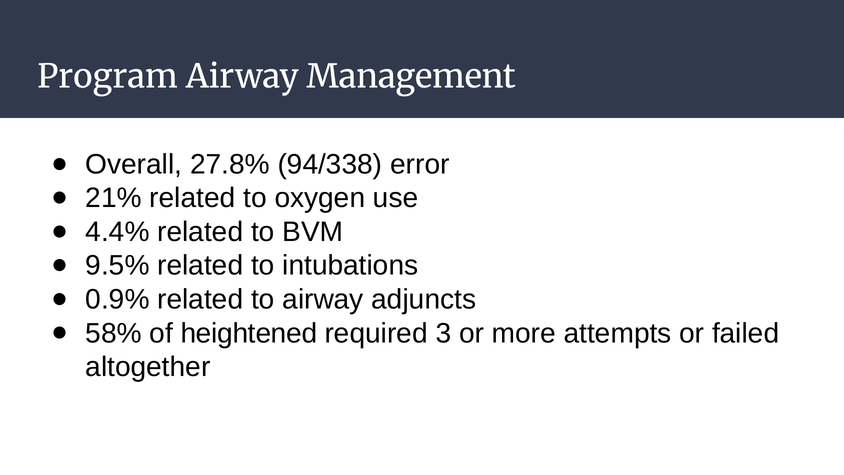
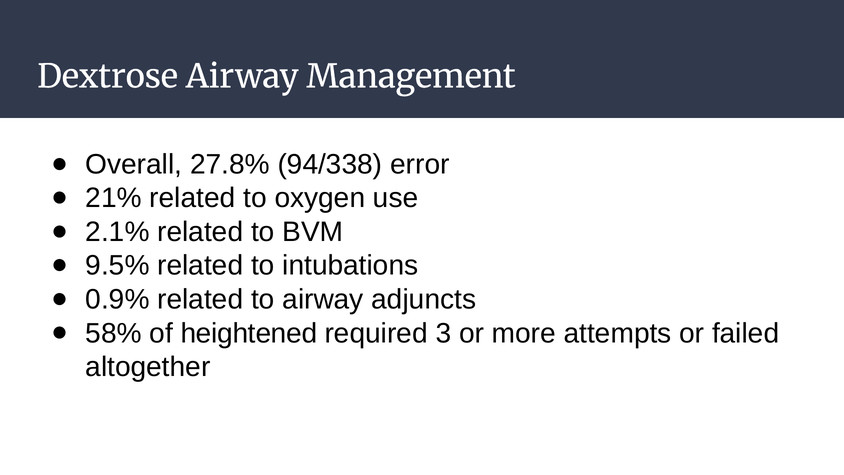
Program: Program -> Dextrose (108, 77)
4.4%: 4.4% -> 2.1% (117, 232)
